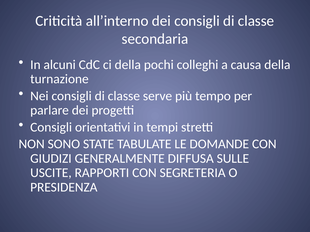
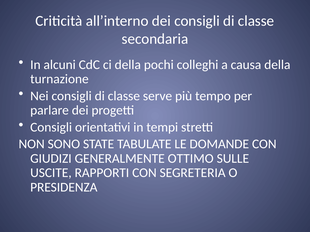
DIFFUSA: DIFFUSA -> OTTIMO (191, 159)
